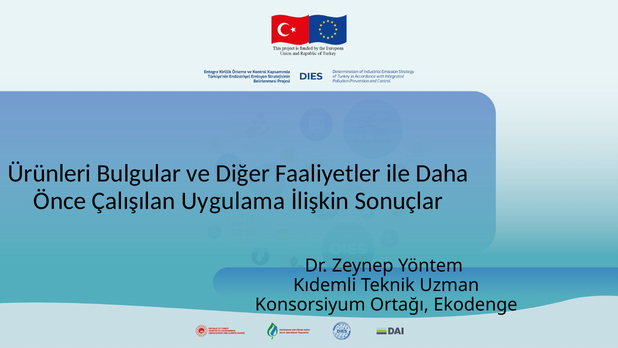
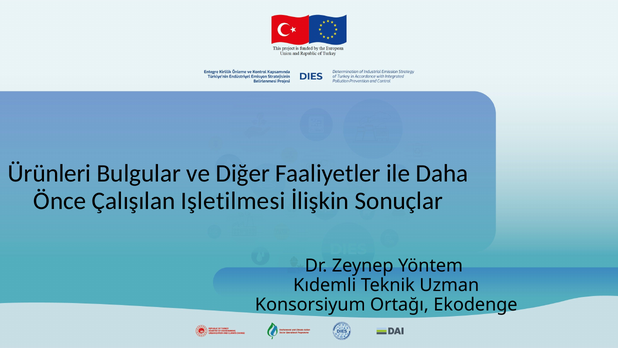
Uygulama: Uygulama -> Işletilmesi (233, 201)
